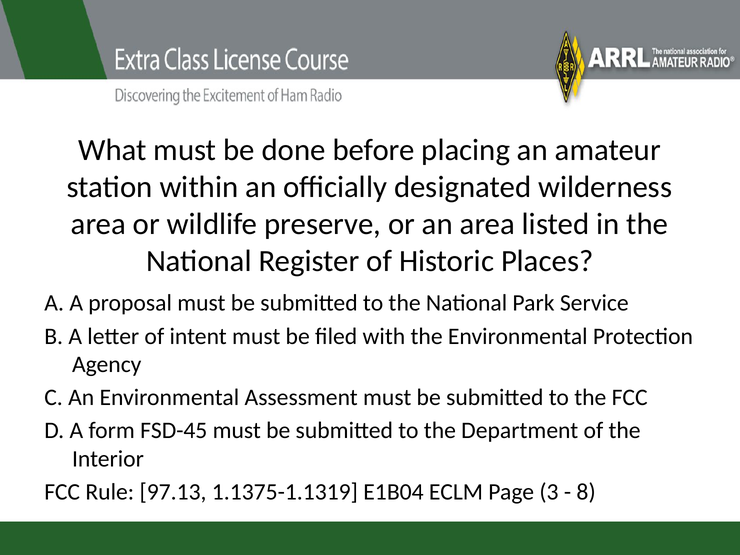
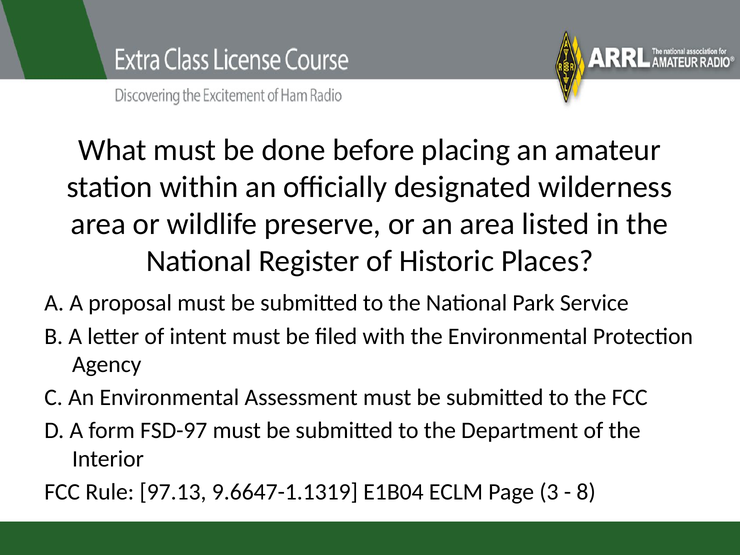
FSD-45: FSD-45 -> FSD-97 (174, 431)
1.1375-1.1319: 1.1375-1.1319 -> 9.6647-1.1319 (285, 492)
